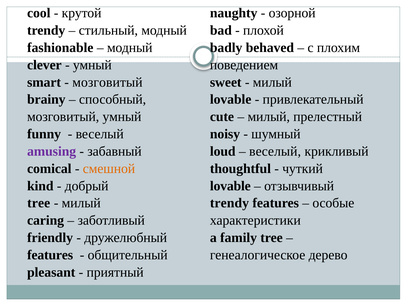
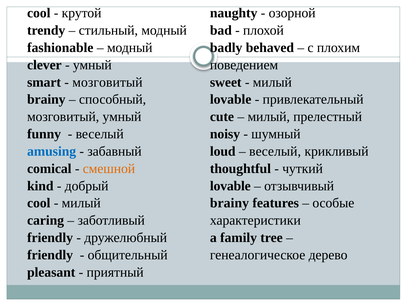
amusing colour: purple -> blue (52, 151)
tree: tree -> cool (39, 203)
trendy: trendy -> brainy (229, 203)
features: features -> friendly (50, 254)
